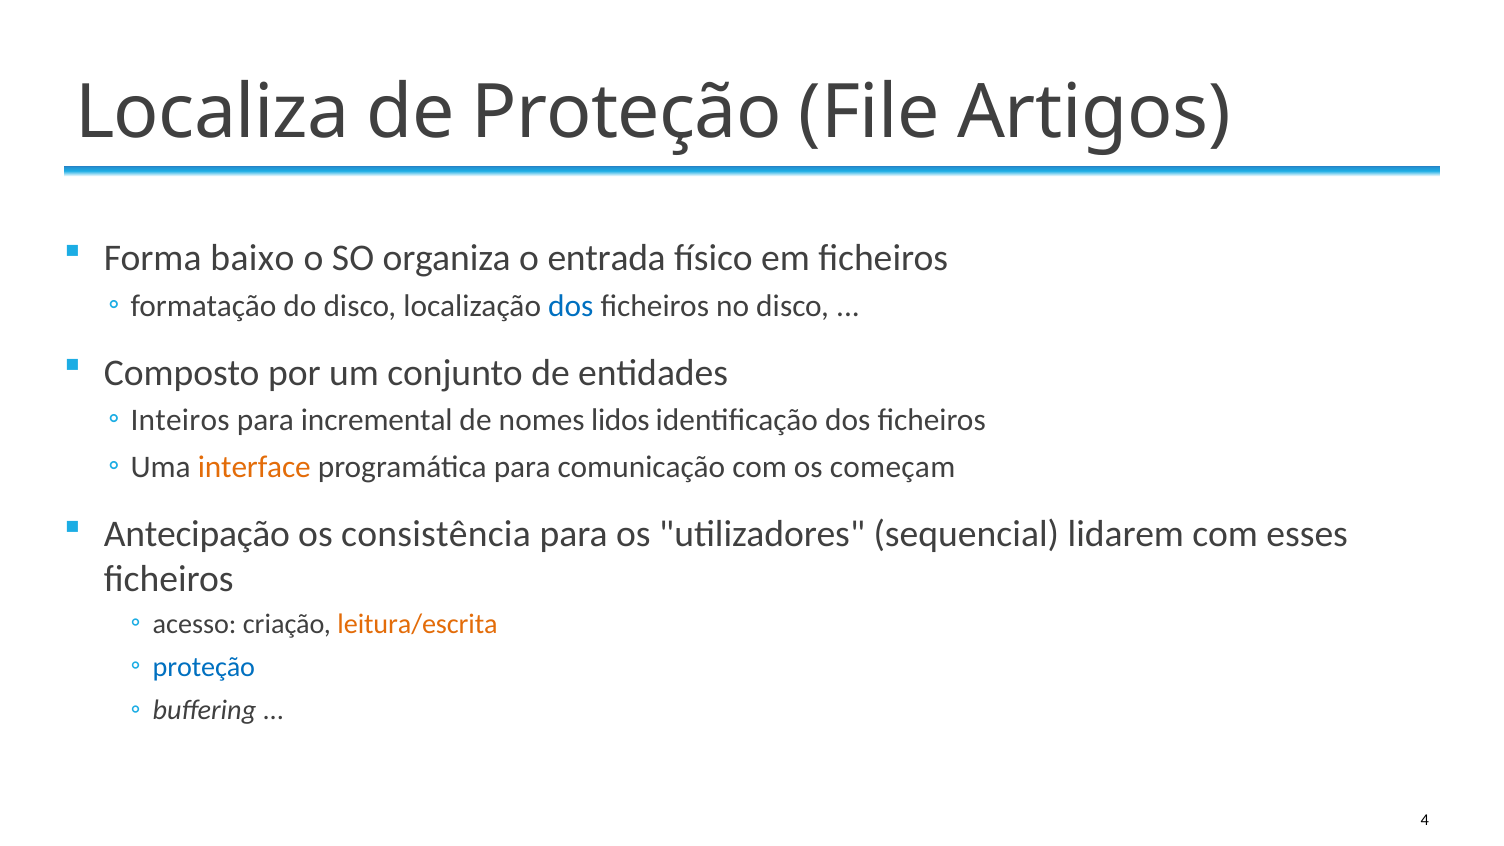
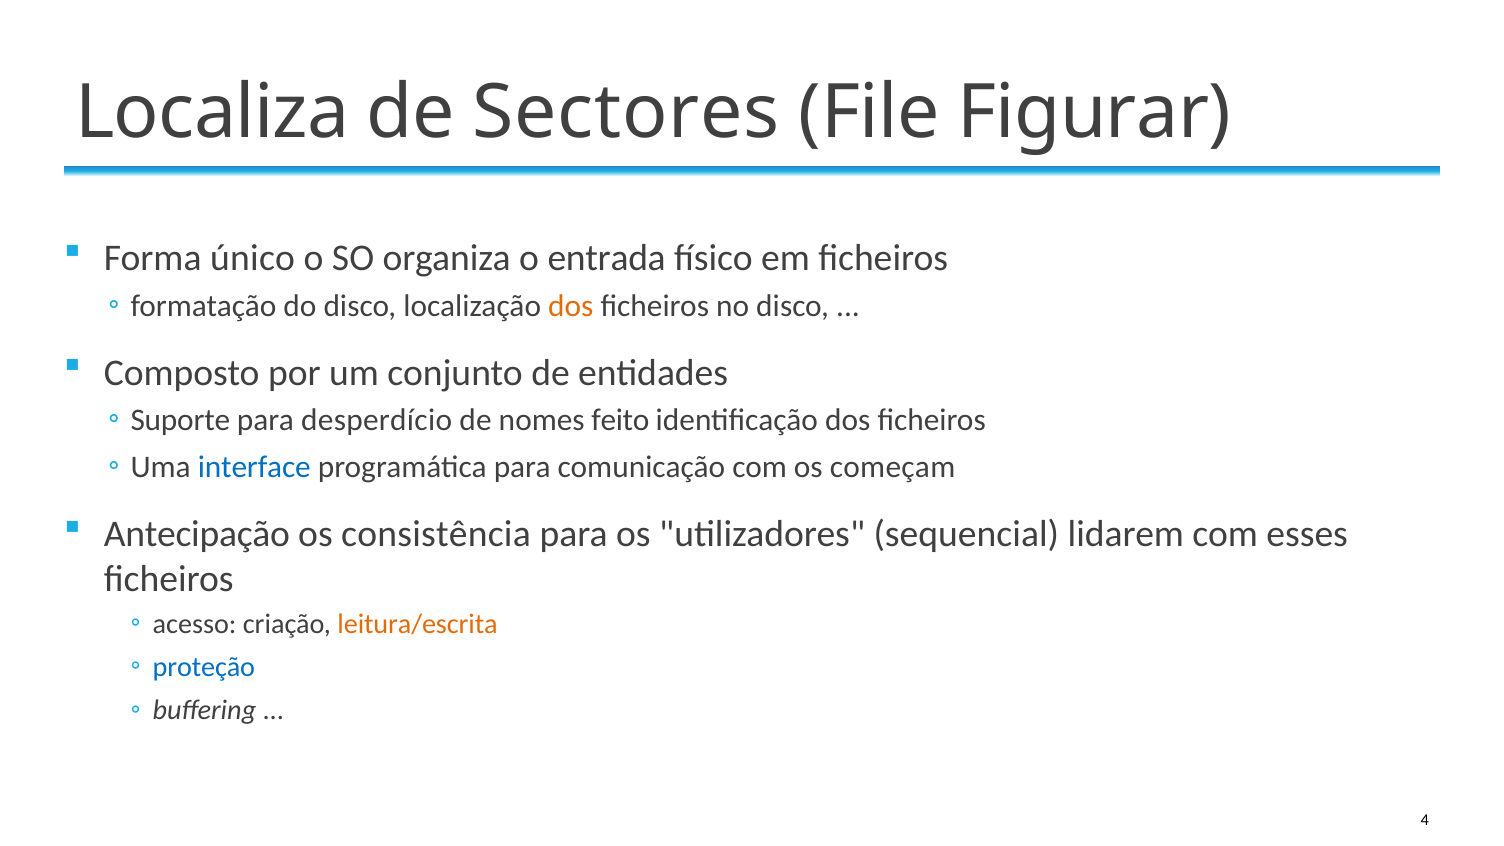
de Proteção: Proteção -> Sectores (626, 113)
Artigos: Artigos -> Figurar (1094, 113)
baixo: baixo -> único (253, 259)
dos colour: blue -> orange (571, 306)
Inteiros: Inteiros -> Suporte (180, 420)
incremental: incremental -> desperdício (377, 420)
lidos: lidos -> feito (620, 420)
interface colour: orange -> blue (254, 467)
